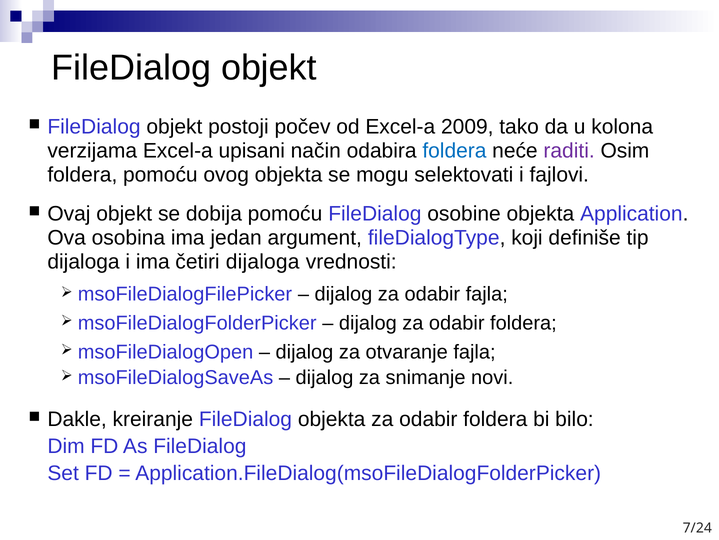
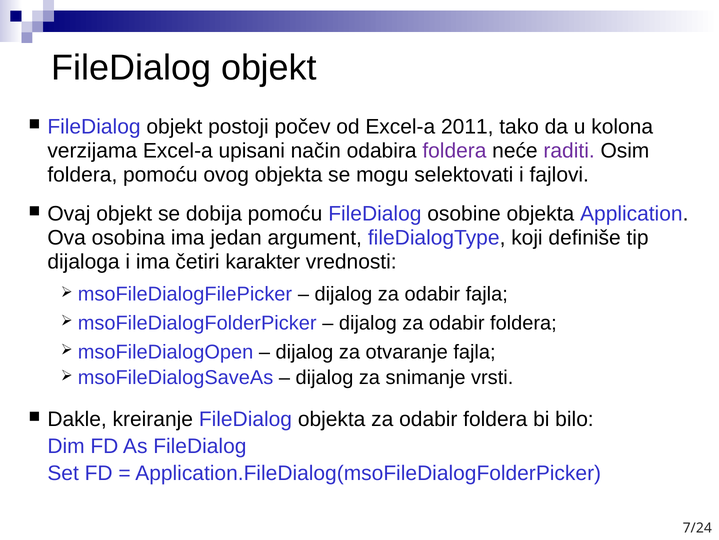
2009: 2009 -> 2011 (467, 127)
foldera colour: blue -> purple (454, 151)
četiri dijaloga: dijaloga -> karakter (263, 262)
novi: novi -> vrsti (492, 377)
